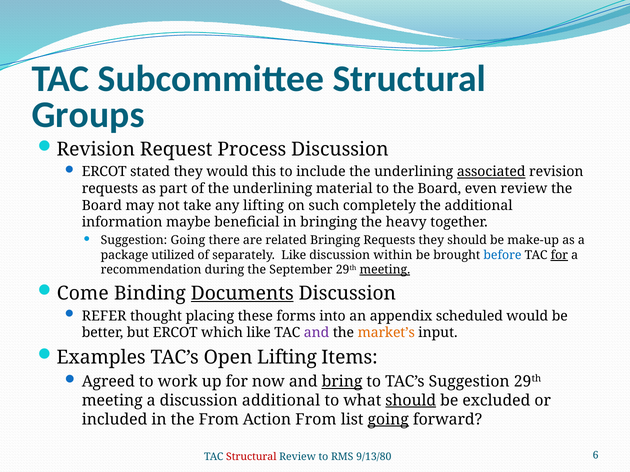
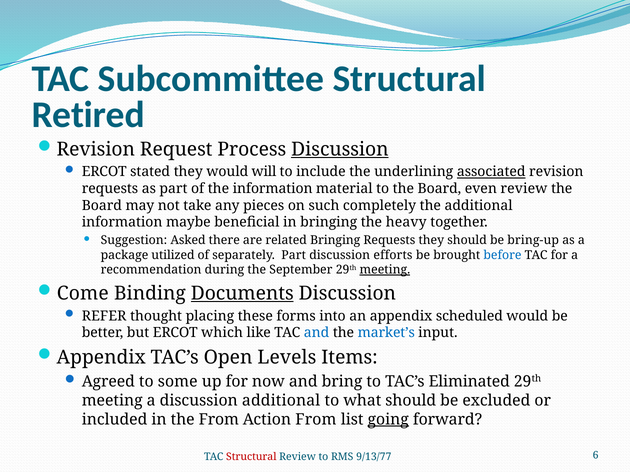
Groups: Groups -> Retired (88, 115)
Discussion underline: none -> present (340, 149)
this: this -> will (264, 172)
of the underlining: underlining -> information (273, 189)
any lifting: lifting -> pieces (264, 206)
Suggestion Going: Going -> Asked (188, 241)
make-up: make-up -> bring-up (533, 241)
separately Like: Like -> Part (294, 255)
within: within -> efforts (393, 255)
for underline: present -> none (559, 255)
and colour: purple -> blue (317, 333)
market’s colour: orange -> blue (386, 333)
Examples: Examples -> Appendix (101, 358)
Open Lifting: Lifting -> Levels (287, 358)
work: work -> some (178, 382)
bring underline: present -> none (342, 382)
TAC’s Suggestion: Suggestion -> Eliminated (469, 382)
should underline: present -> none (411, 401)
9/13/80: 9/13/80 -> 9/13/77 (374, 458)
